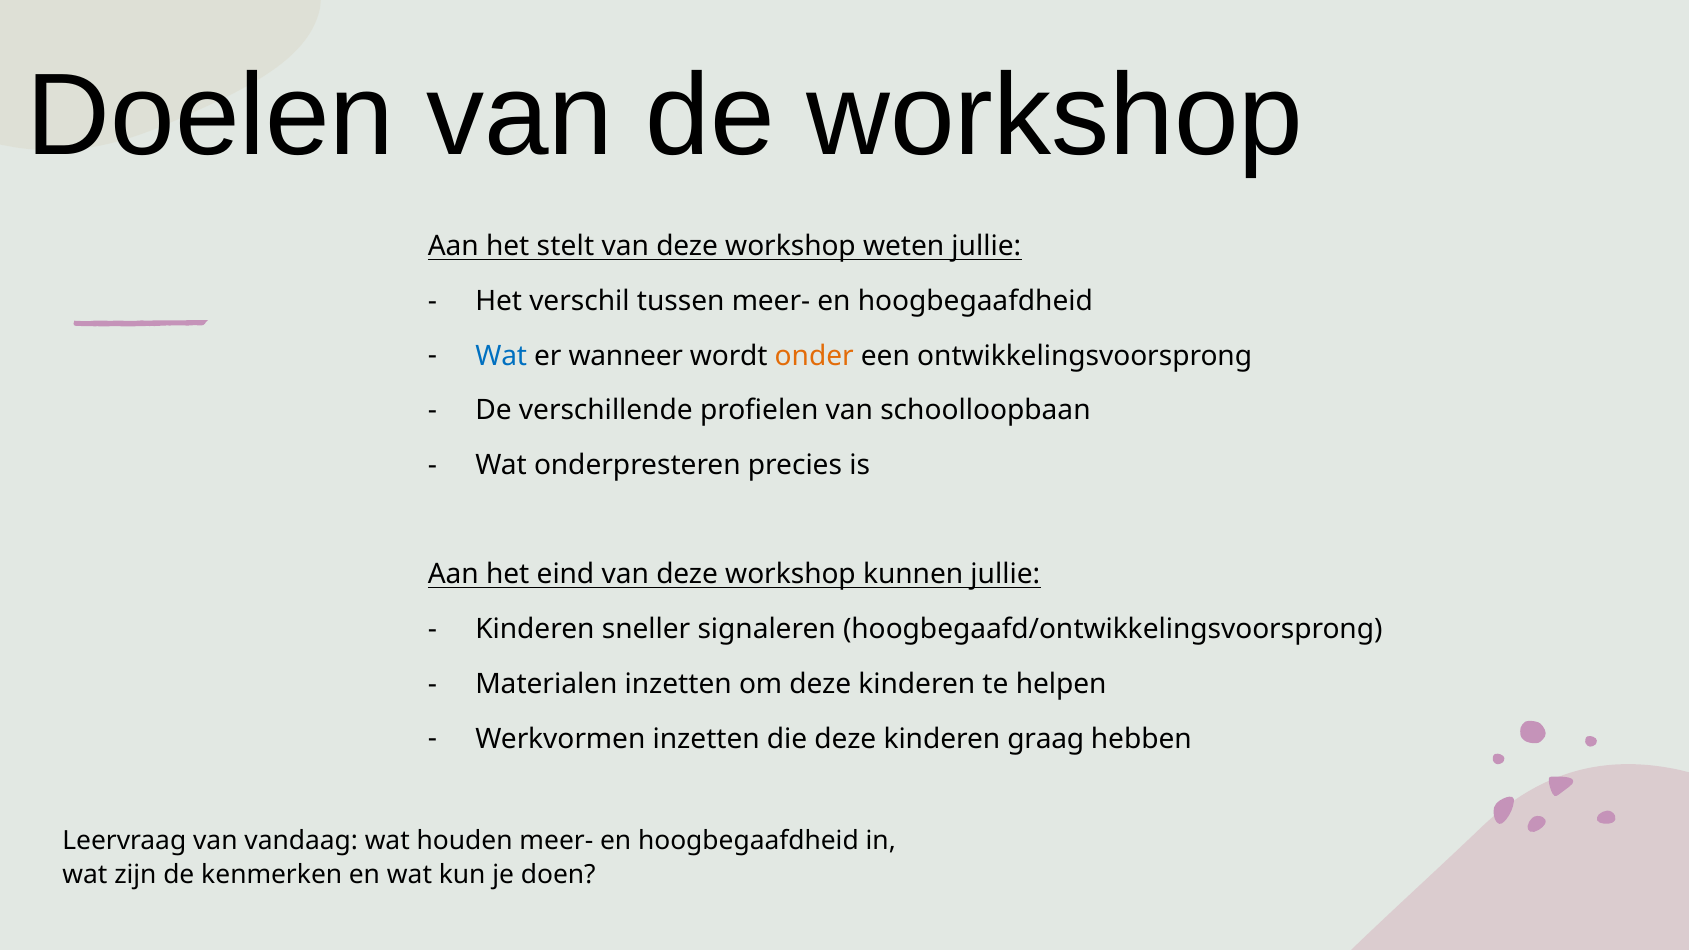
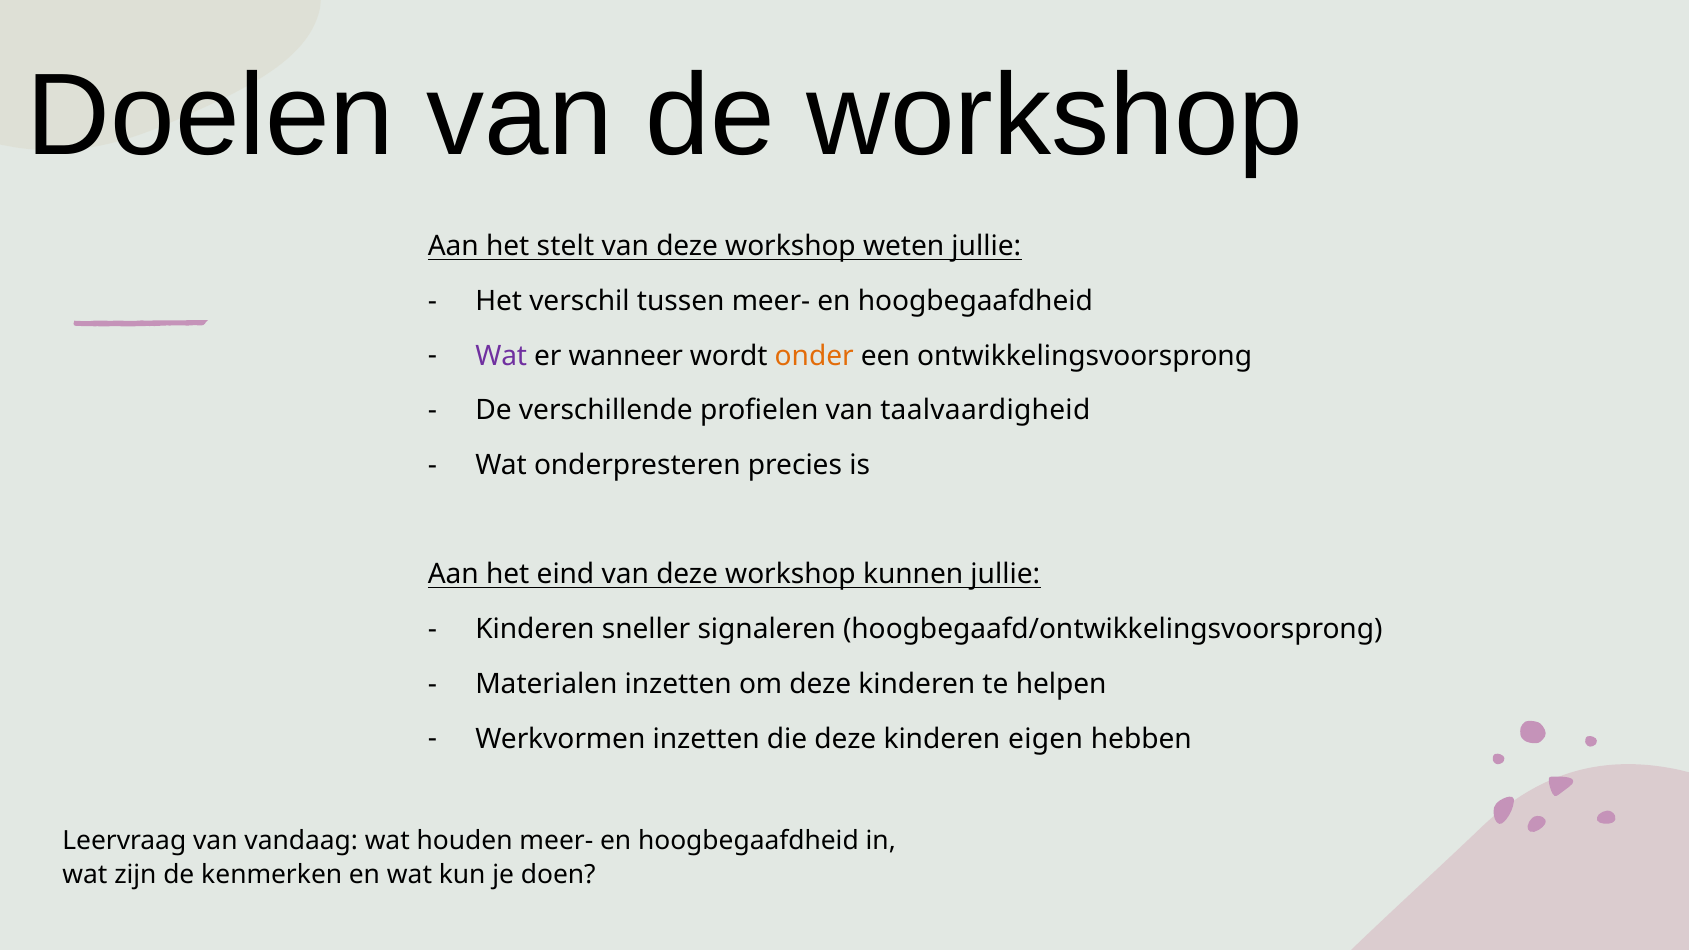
Wat colour: blue -> purple (501, 356)
schoolloopbaan: schoolloopbaan -> taalvaardigheid (985, 411)
graag: graag -> eigen (1046, 739)
